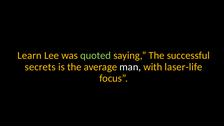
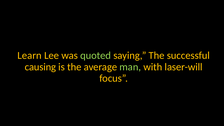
secrets: secrets -> causing (40, 67)
man colour: white -> light green (130, 67)
laser-life: laser-life -> laser-will (184, 67)
